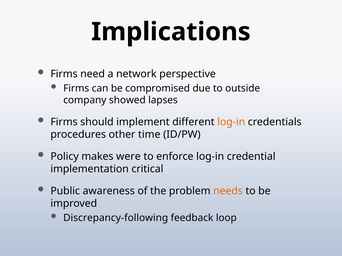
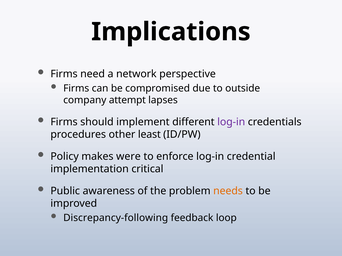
showed: showed -> attempt (127, 100)
log-in colour: orange -> purple (231, 122)
time: time -> least (149, 135)
